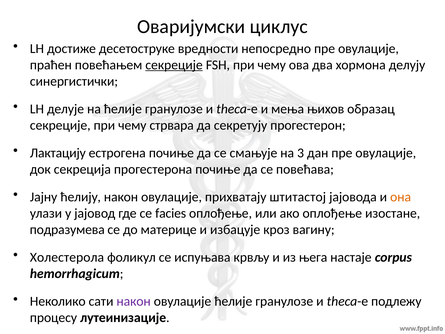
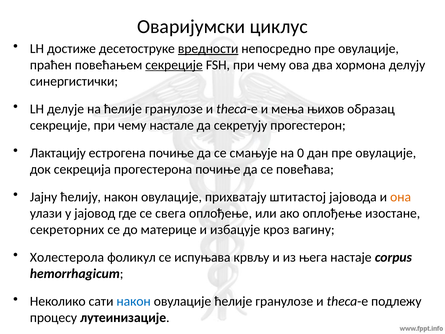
вредности underline: none -> present (208, 49)
стрвара: стрвара -> настале (172, 125)
3: 3 -> 0 (301, 153)
facies: facies -> свега (171, 213)
подразумева: подразумева -> секреторних (67, 230)
након colour: purple -> blue (134, 301)
